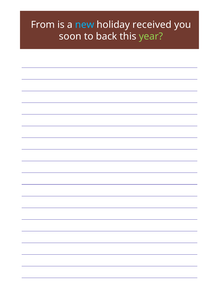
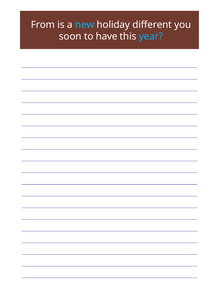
received: received -> different (152, 25)
back: back -> have (107, 36)
year colour: light green -> light blue (151, 36)
